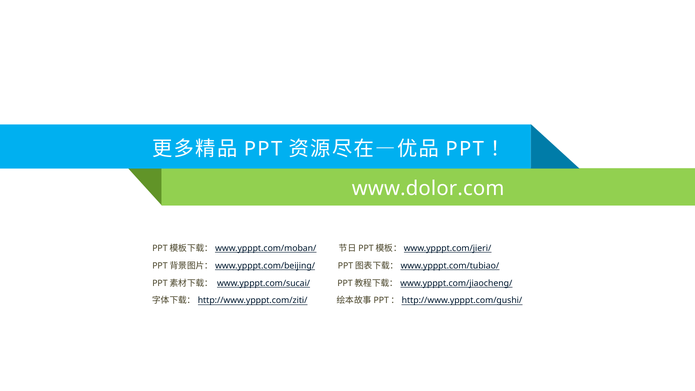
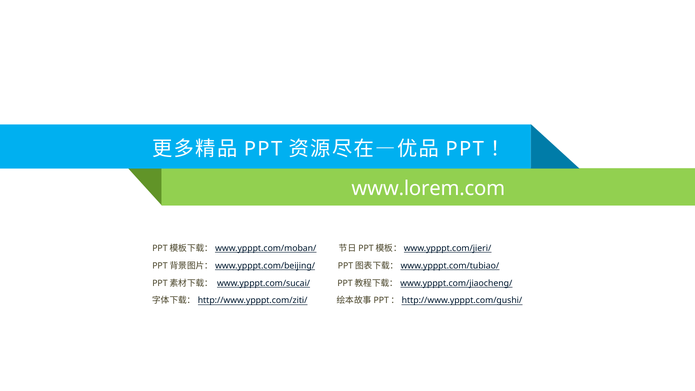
www.dolor.com: www.dolor.com -> www.lorem.com (428, 188)
